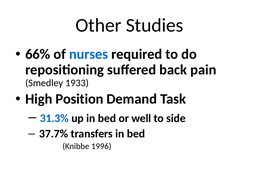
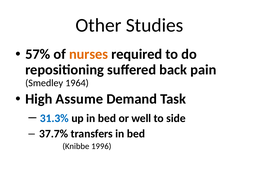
66%: 66% -> 57% (38, 54)
nurses colour: blue -> orange (89, 54)
1933: 1933 -> 1964 (77, 83)
Position: Position -> Assume (79, 99)
